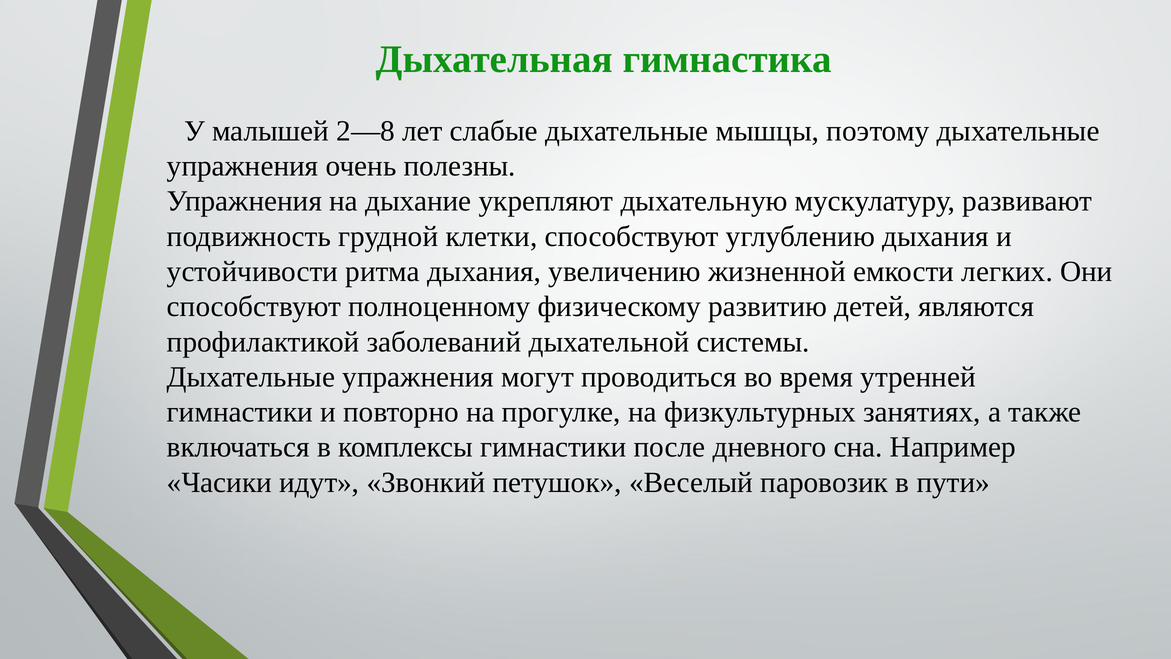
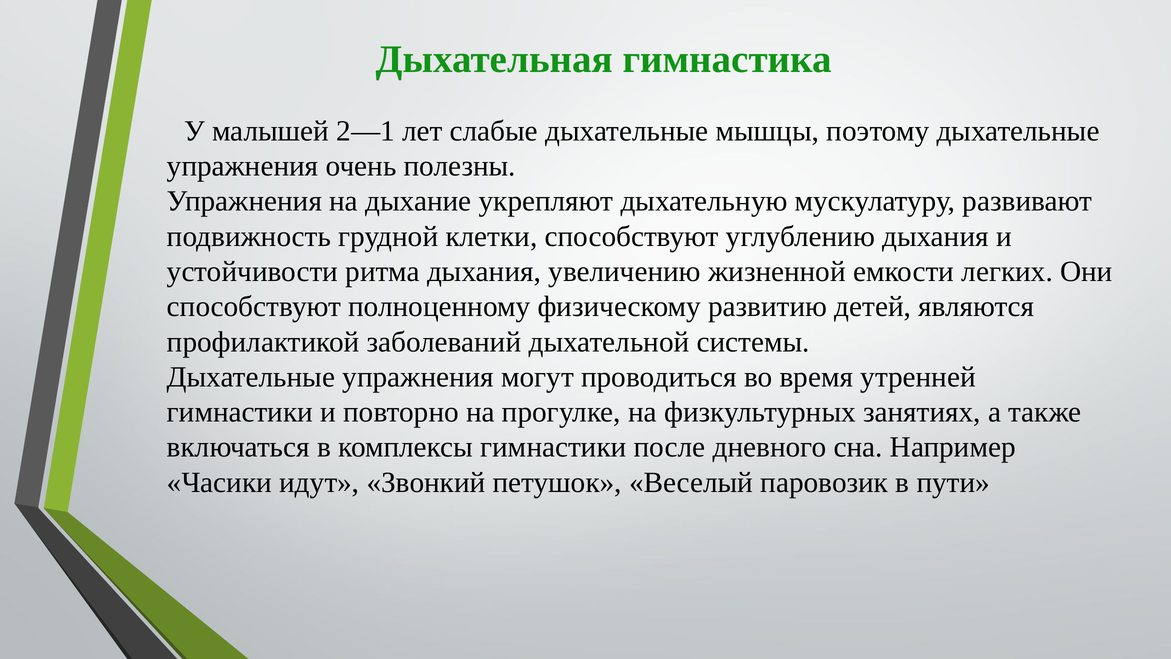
2—8: 2—8 -> 2—1 (366, 131)
